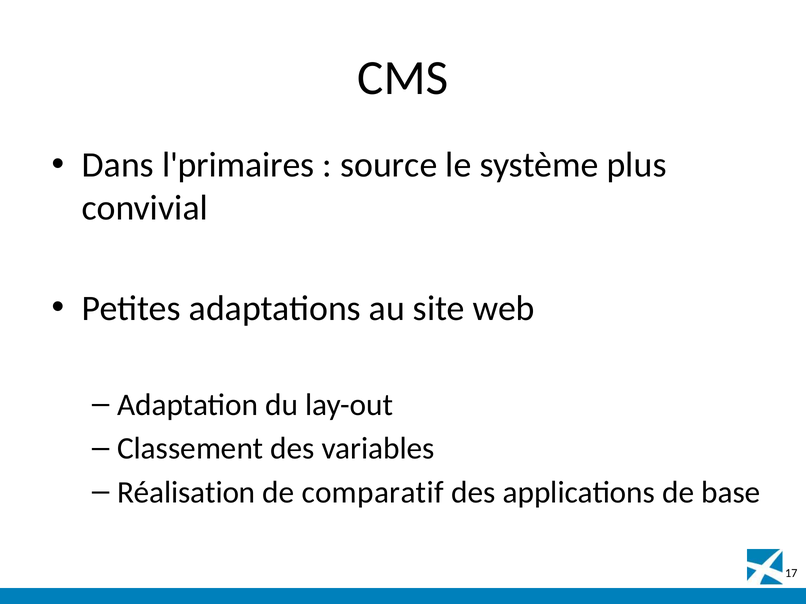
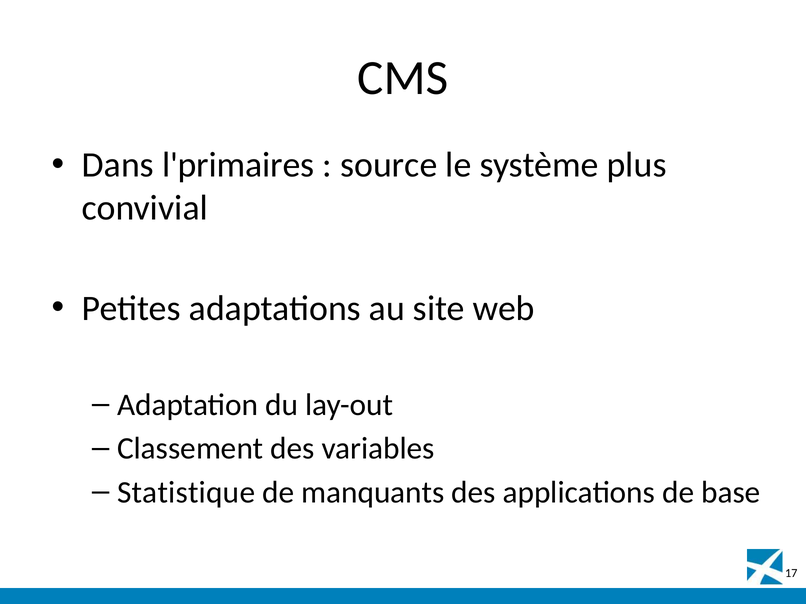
Réalisation: Réalisation -> Statistique (186, 493)
comparatif: comparatif -> manquants (373, 493)
